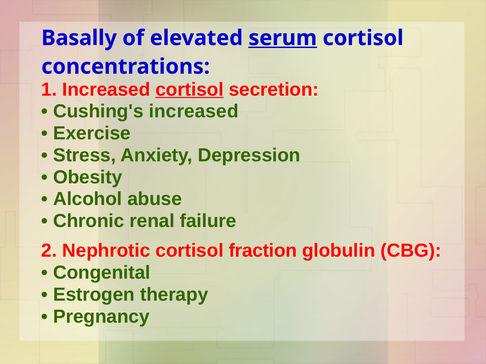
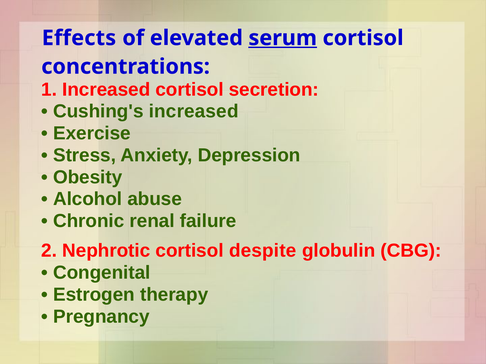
Basally: Basally -> Effects (79, 38)
cortisol underline: present -> none (190, 90)
fraction: fraction -> despite (263, 251)
